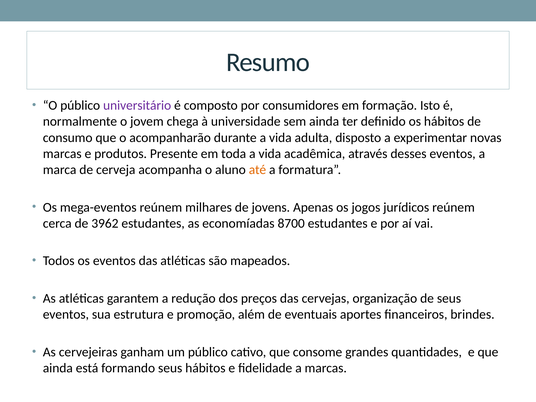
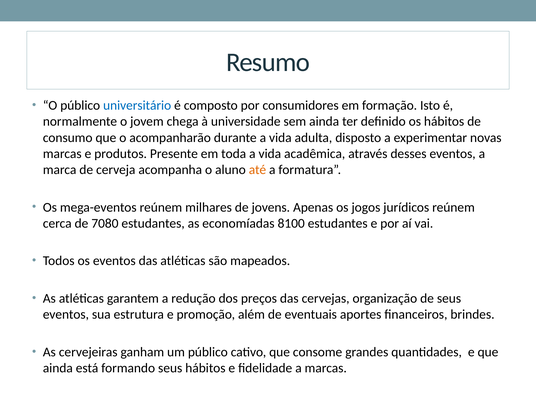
universitário colour: purple -> blue (137, 105)
3962: 3962 -> 7080 (105, 223)
8700: 8700 -> 8100 (291, 223)
